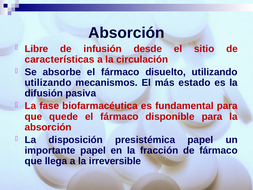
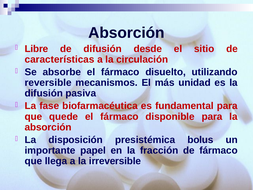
de infusión: infusión -> difusión (103, 49)
utilizando: utilizando -> reversible (48, 83)
estado: estado -> unidad (195, 83)
presistémica papel: papel -> bolus (200, 140)
